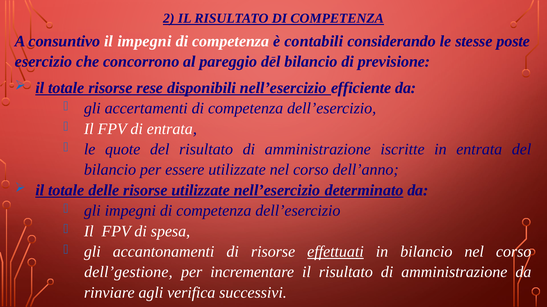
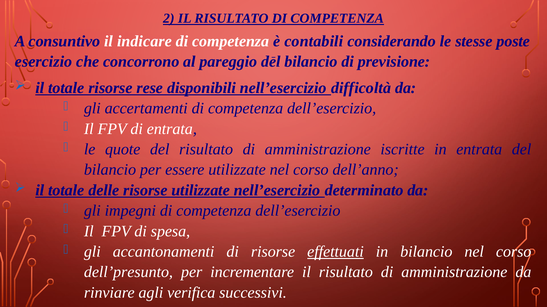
il impegni: impegni -> indicare (144, 41)
efficiente: efficiente -> difficoltà (361, 88)
determinato underline: present -> none (364, 191)
dell’gestione: dell’gestione -> dell’presunto (128, 273)
